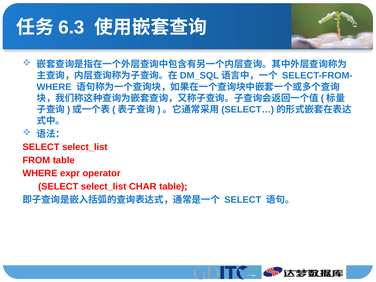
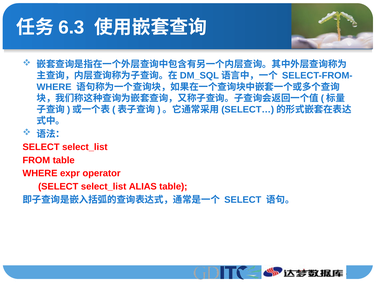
CHAR: CHAR -> ALIAS (143, 187)
